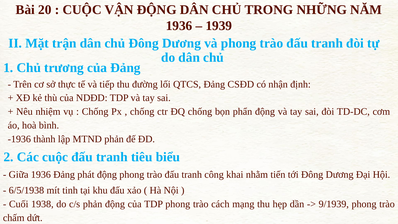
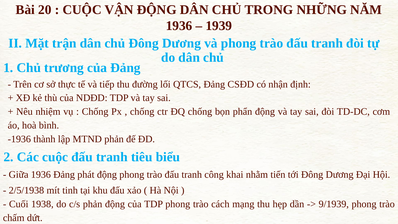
6/5/1938: 6/5/1938 -> 2/5/1938 (26, 190)
